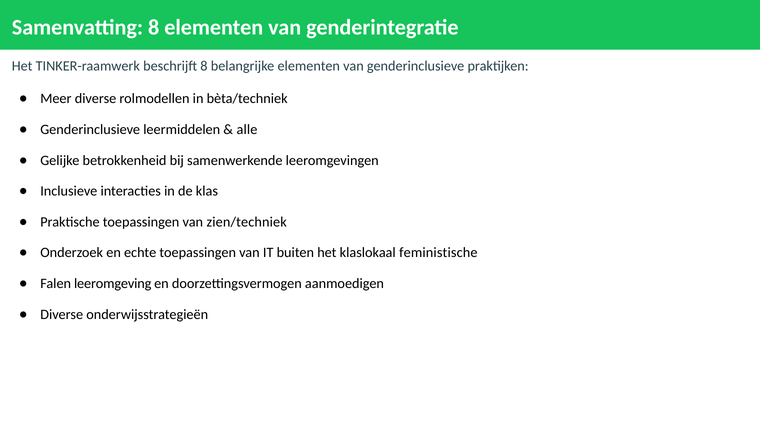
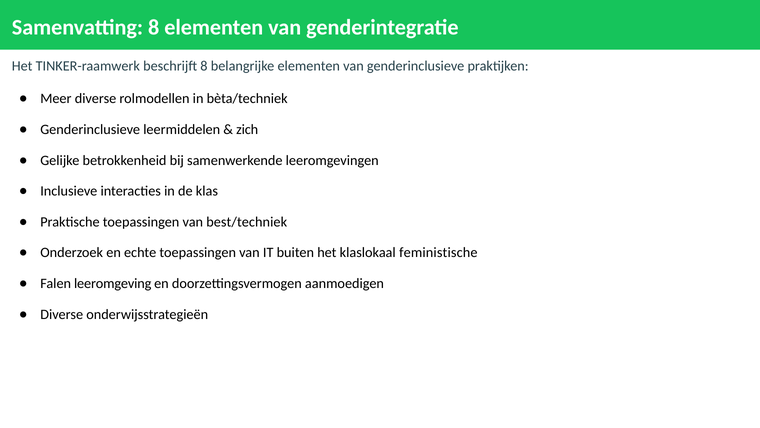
alle: alle -> zich (247, 129)
zien/techniek: zien/techniek -> best/techniek (247, 222)
